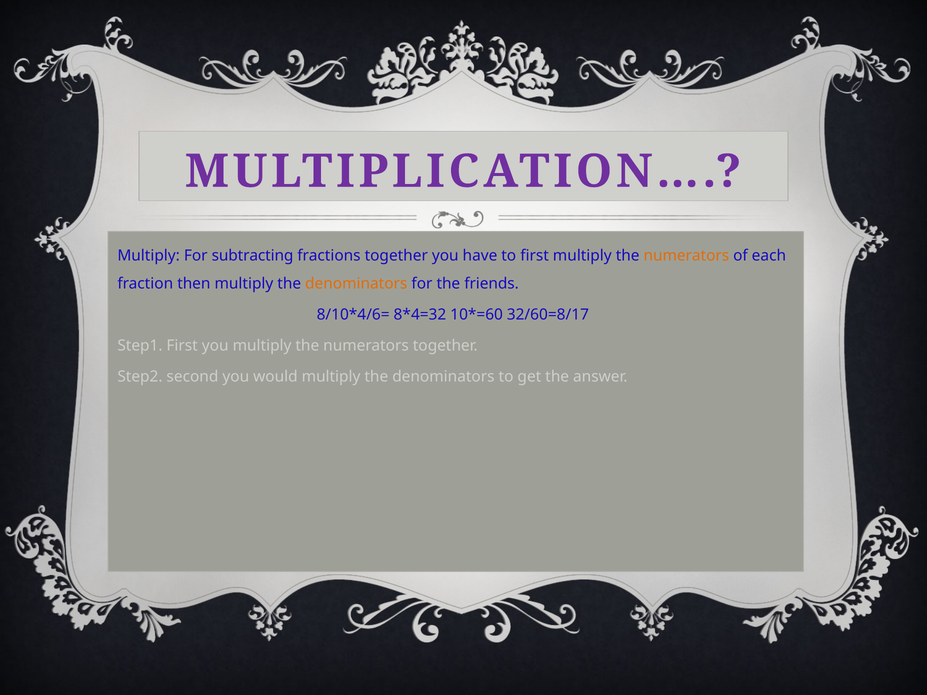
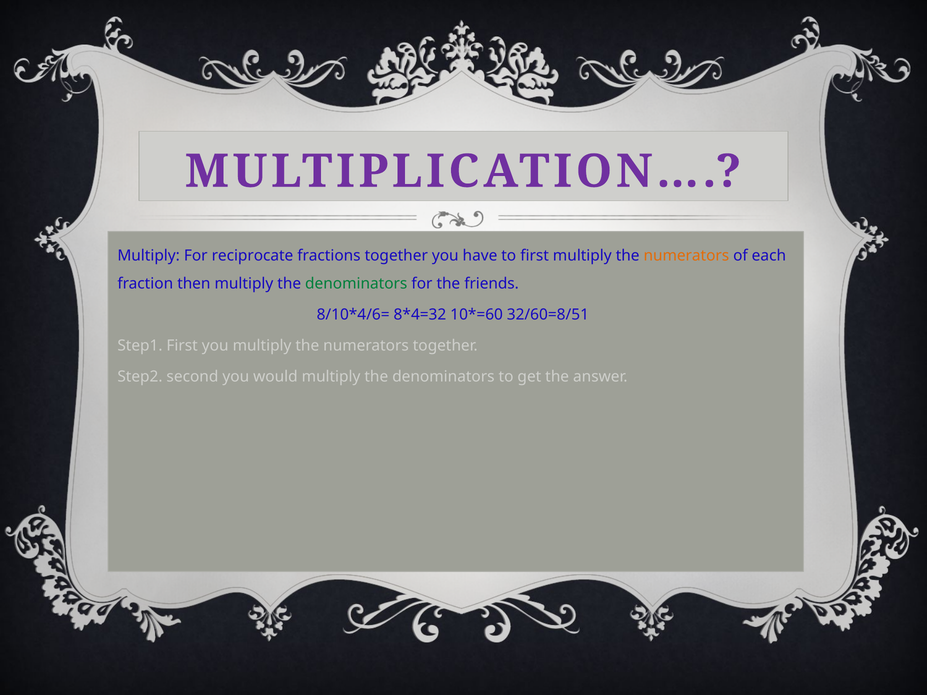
subtracting: subtracting -> reciprocate (252, 256)
denominators colour: orange -> green (356, 284)
32/60=8/17: 32/60=8/17 -> 32/60=8/51 (548, 315)
